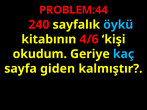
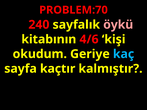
PROBLEM:44: PROBLEM:44 -> PROBLEM:70 (73, 10)
öykü colour: light blue -> pink (118, 25)
giden: giden -> kaçtır (58, 69)
